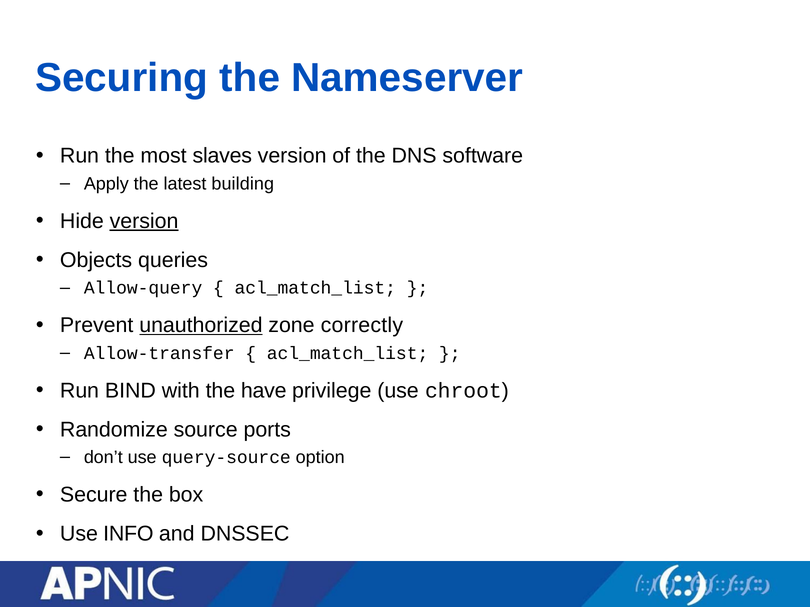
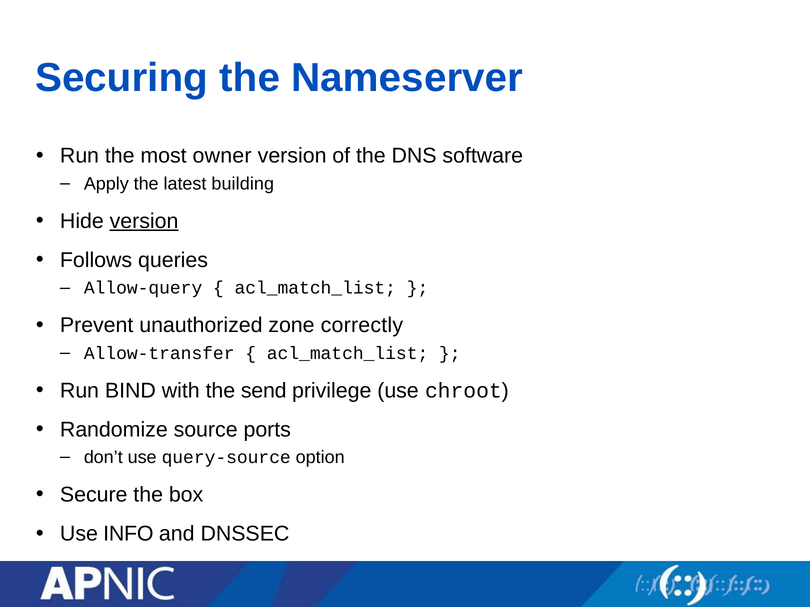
slaves: slaves -> owner (222, 156)
Objects: Objects -> Follows (96, 260)
unauthorized underline: present -> none (201, 326)
have: have -> send (264, 391)
